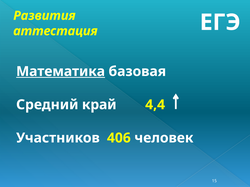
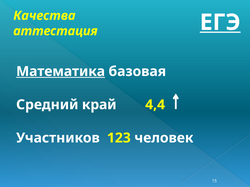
Развития: Развития -> Качества (44, 16)
ЕГЭ underline: none -> present (220, 22)
406: 406 -> 123 (119, 138)
